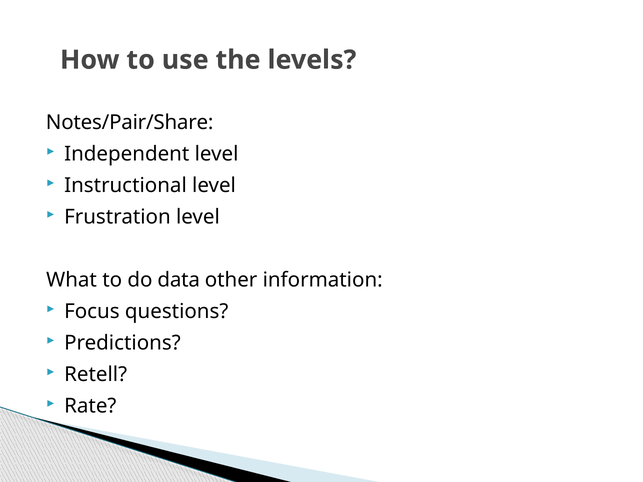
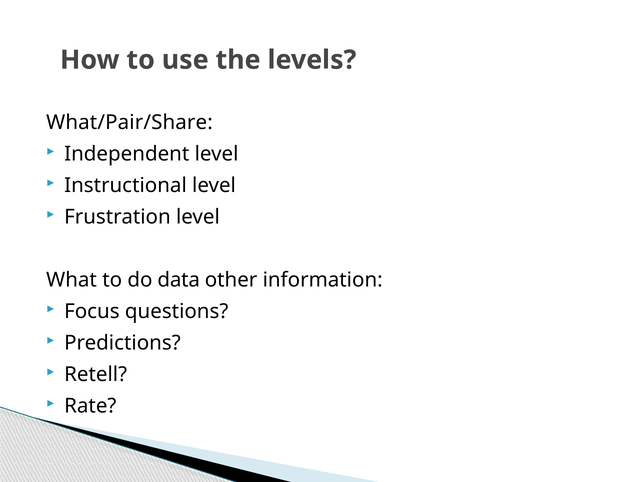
Notes/Pair/Share: Notes/Pair/Share -> What/Pair/Share (130, 123)
